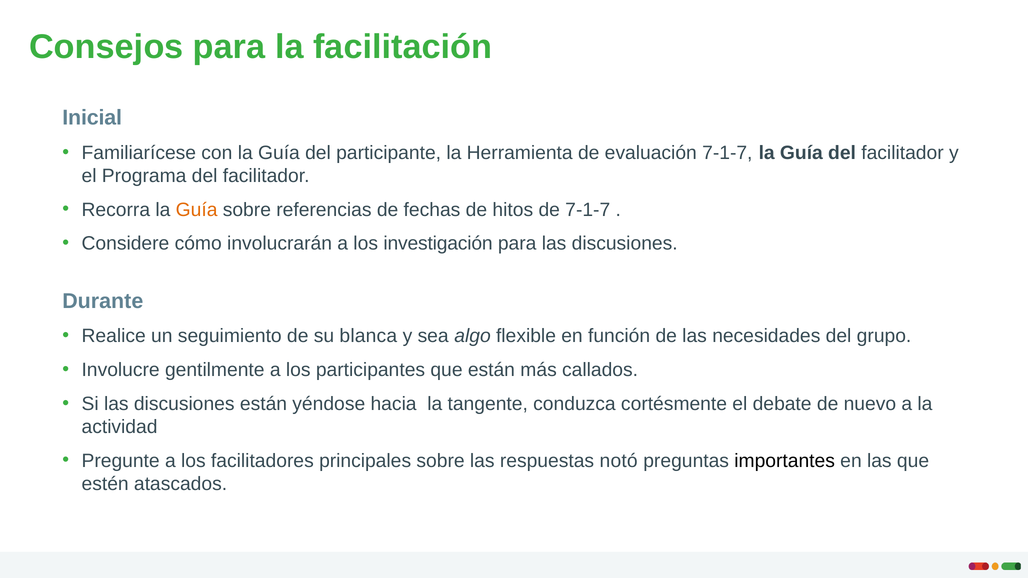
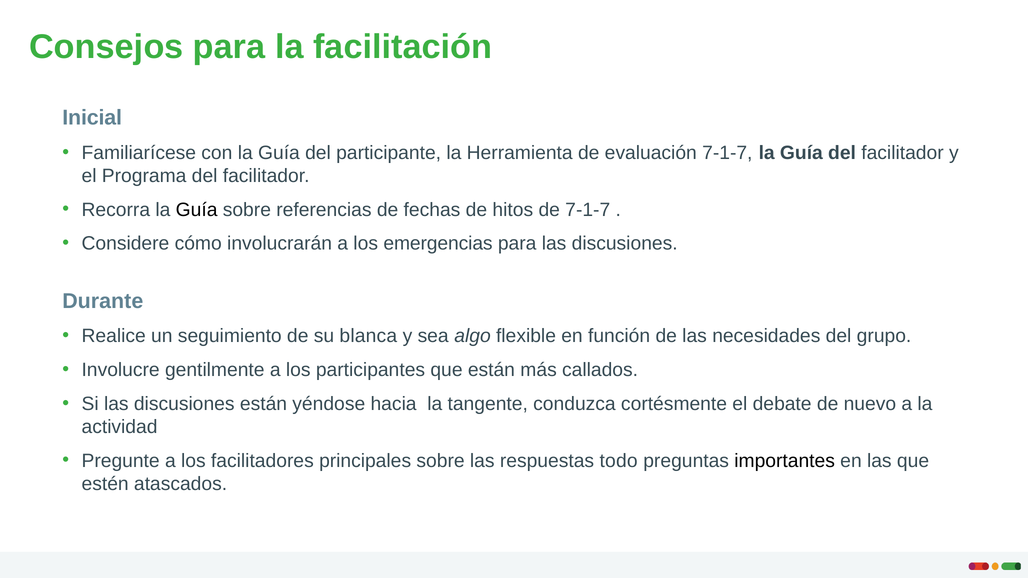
Guía colour: orange -> black (197, 210)
investigación: investigación -> emergencias (438, 244)
notó: notó -> todo (619, 461)
